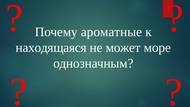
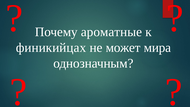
находящаяся: находящаяся -> финикийцах (51, 48)
море: море -> мира (157, 48)
